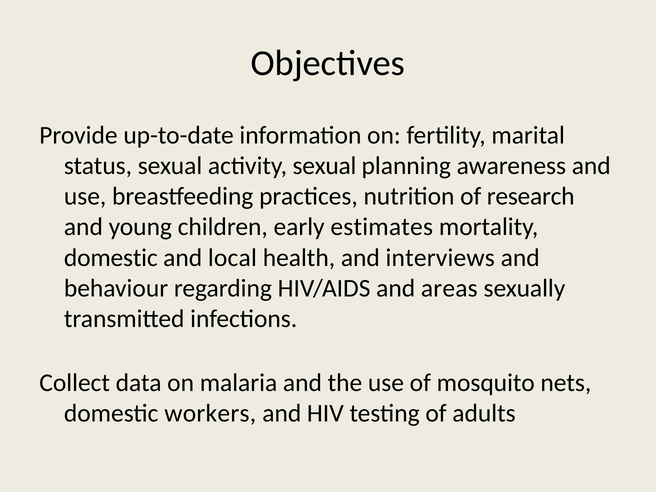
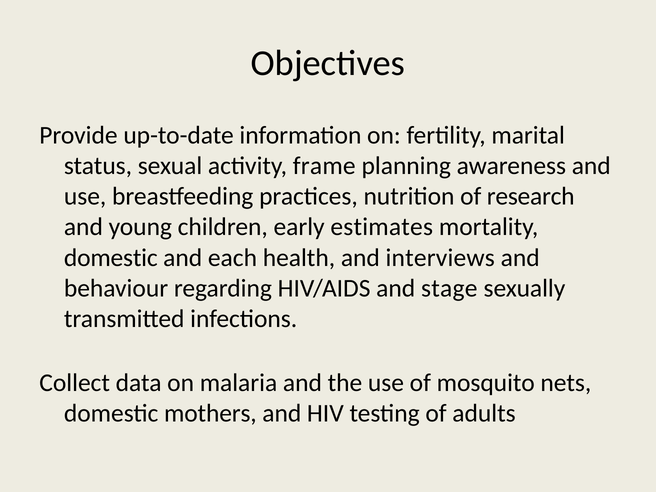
activity sexual: sexual -> frame (324, 166)
local: local -> each (232, 258)
areas: areas -> stage (449, 288)
workers: workers -> mothers (210, 413)
